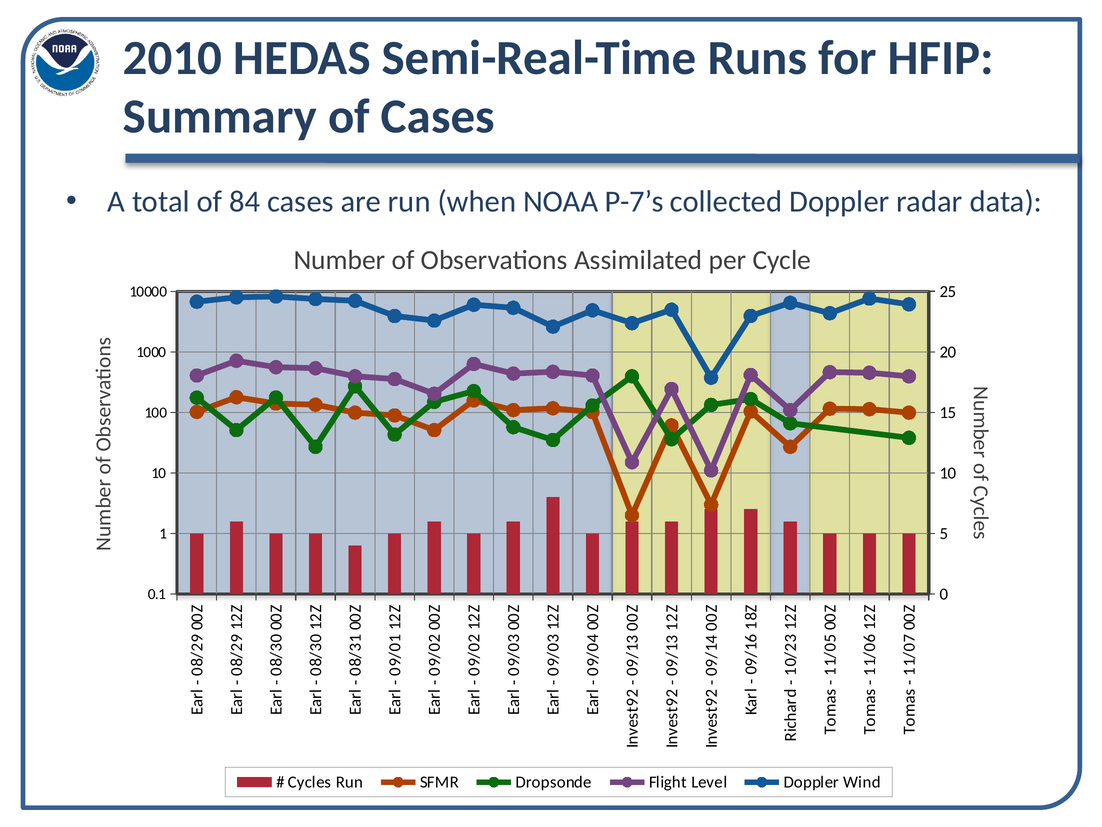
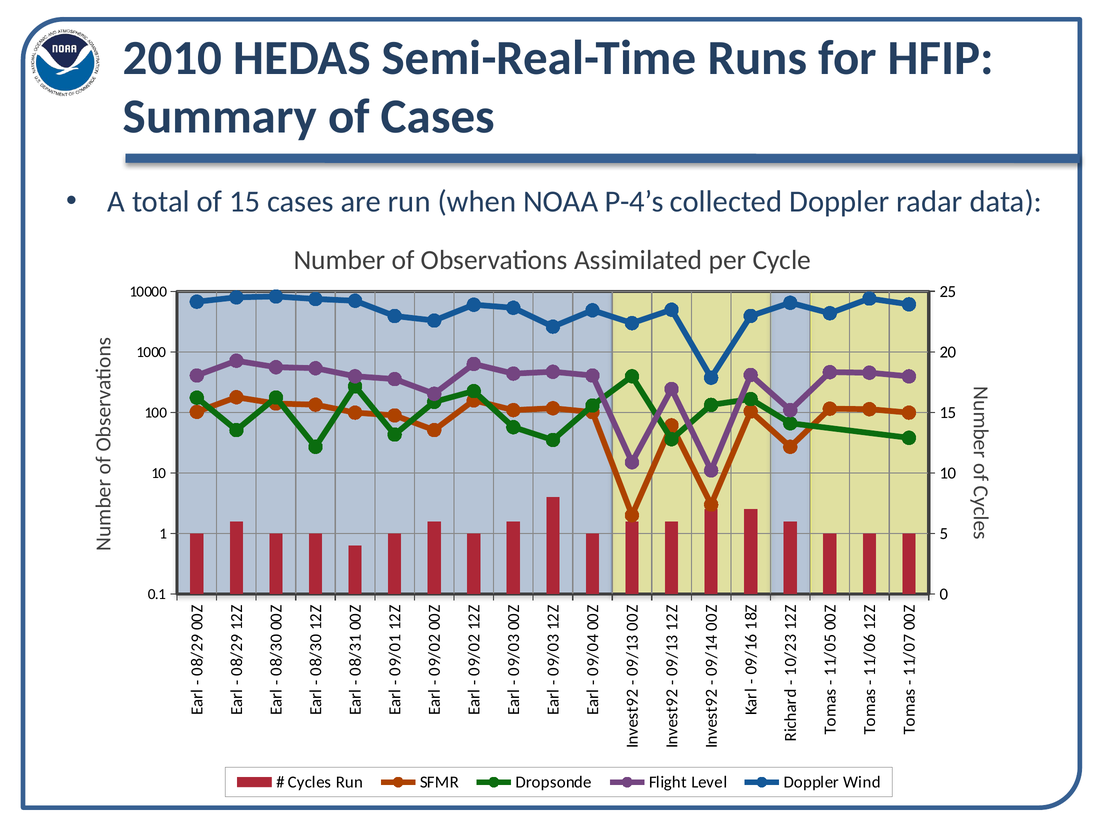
of 84: 84 -> 15 (245, 202)
P-7’s: P-7’s -> P-4’s (634, 202)
